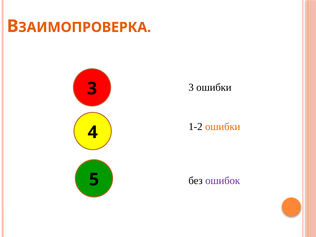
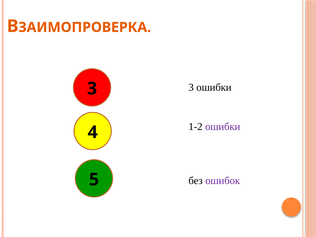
ошибки colour: orange -> purple (223, 127)
